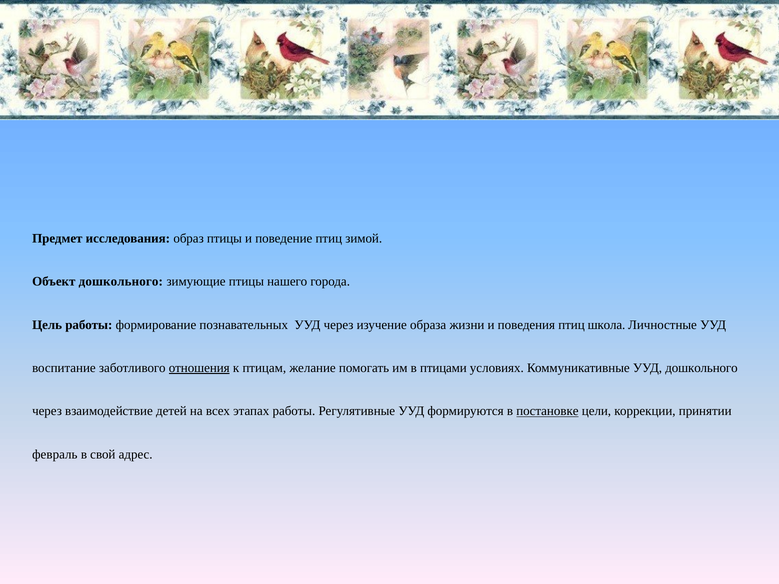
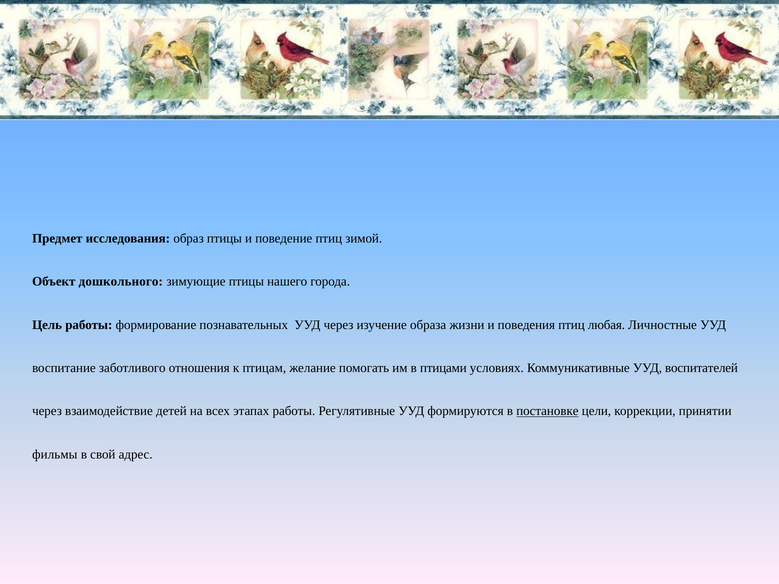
школа: школа -> любая (606, 325)
отношения underline: present -> none (199, 368)
УУД дошкольного: дошкольного -> воспитателей (702, 368)
февраль: февраль -> фильмы (55, 455)
